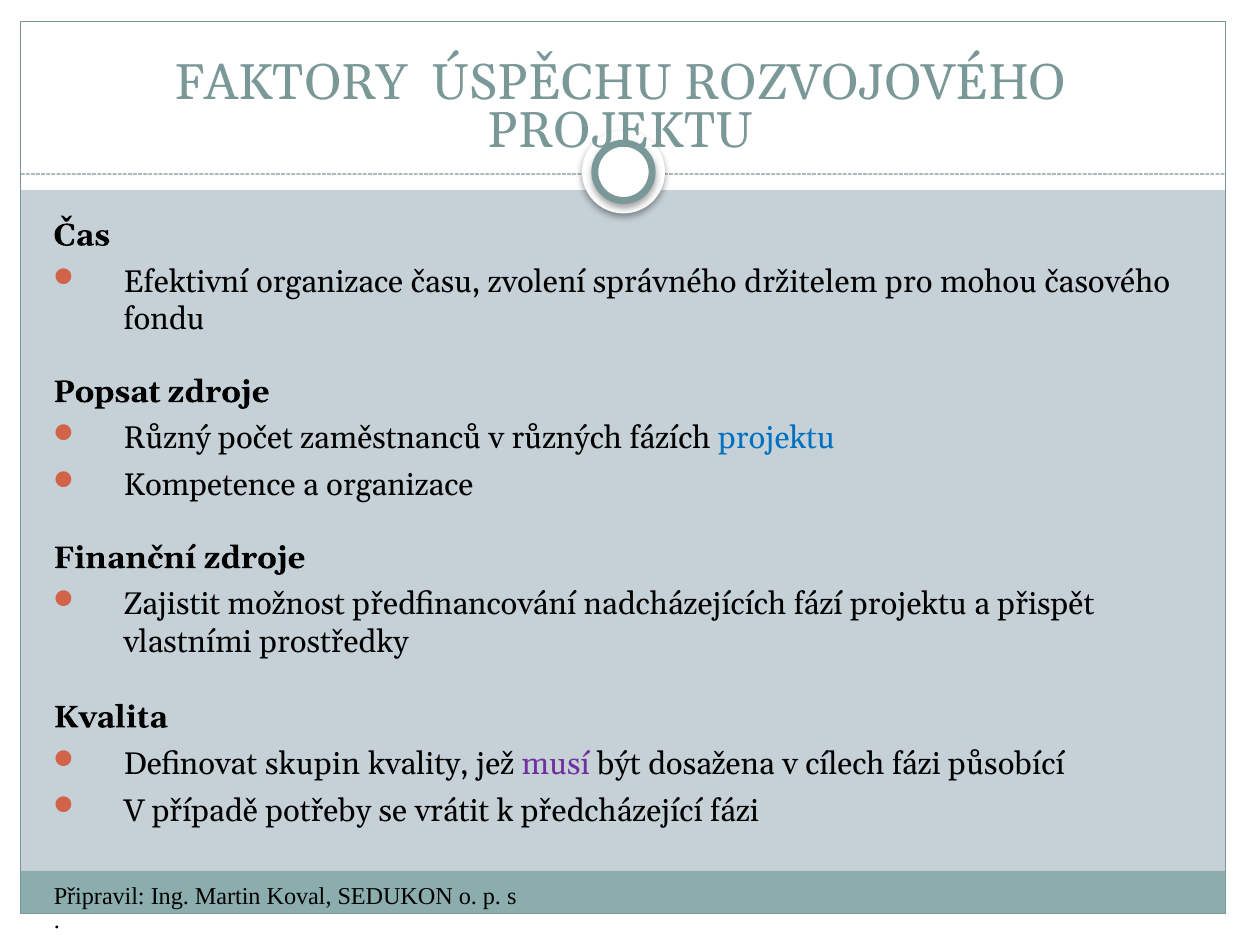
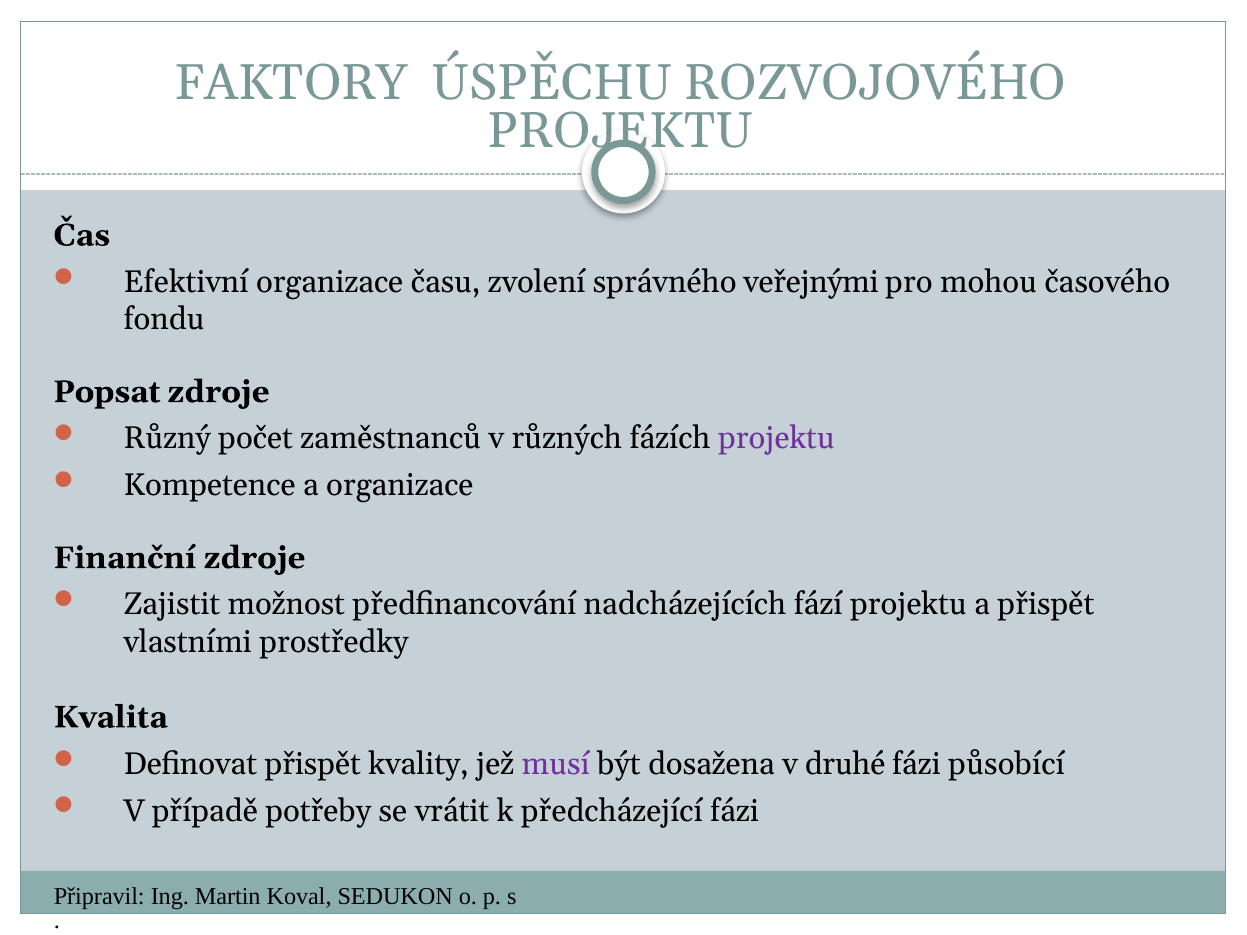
držitelem: držitelem -> veřejnými (811, 282)
projektu colour: blue -> purple (777, 439)
Definovat skupin: skupin -> přispět (313, 764)
cílech: cílech -> druhé (845, 764)
